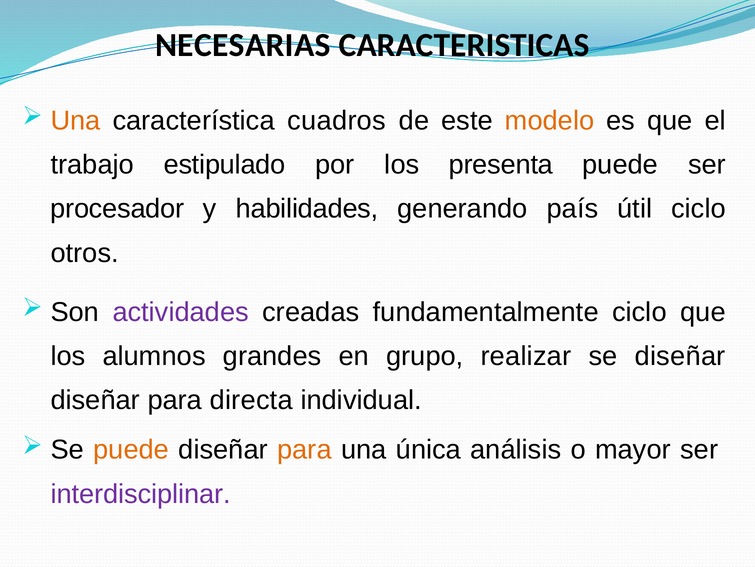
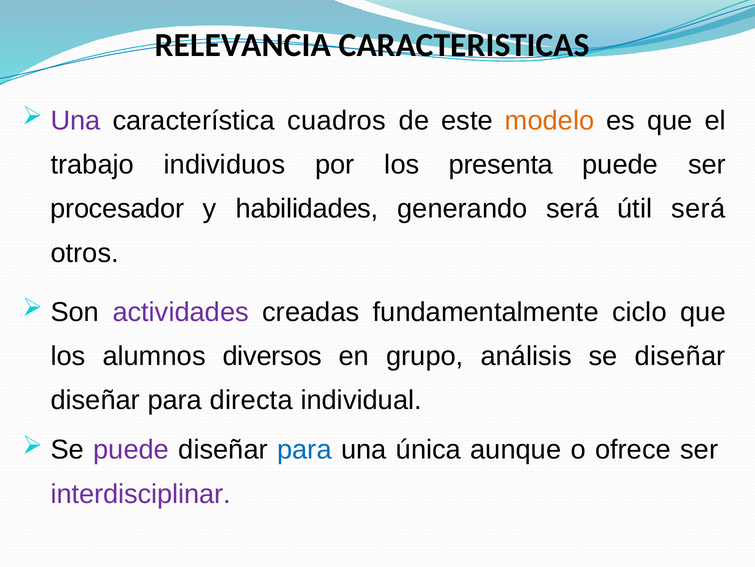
NECESARIAS: NECESARIAS -> RELEVANCIA (243, 45)
Una colour: orange -> purple (76, 120)
estipulado: estipulado -> individuos (224, 164)
generando país: país -> será (573, 209)
útil ciclo: ciclo -> será (698, 209)
grandes: grandes -> diversos (272, 356)
realizar: realizar -> análisis (526, 356)
puede colour: orange -> purple (131, 449)
para colour: orange -> blue (304, 449)
análisis: análisis -> aunque (516, 449)
mayor: mayor -> ofrece (633, 449)
